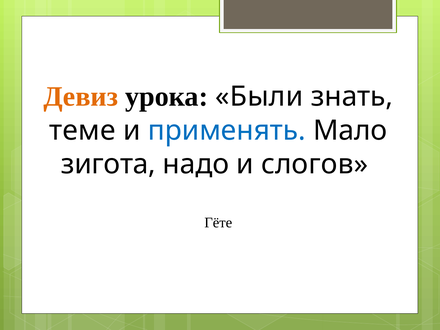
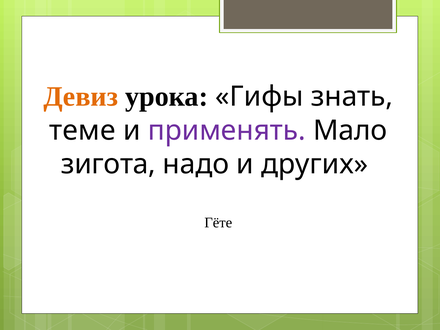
Были: Были -> Гифы (259, 97)
применять colour: blue -> purple (227, 130)
слогов: слогов -> других (315, 164)
